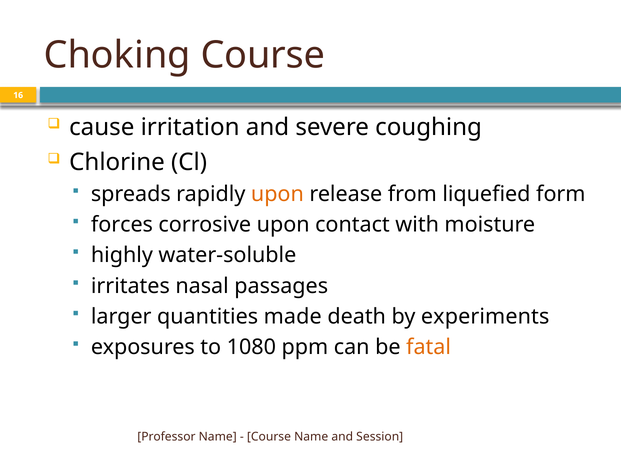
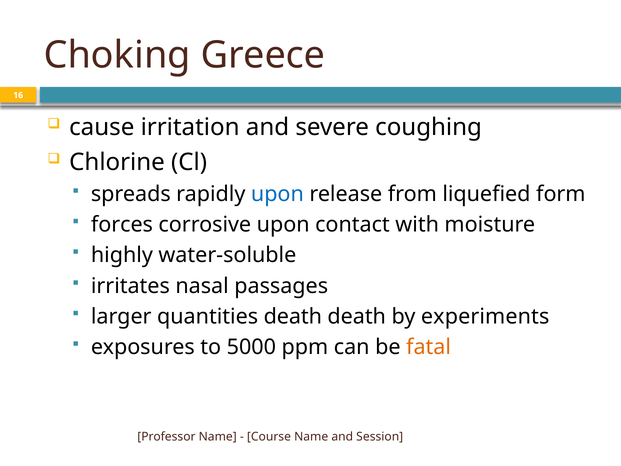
Choking Course: Course -> Greece (263, 55)
upon colour: orange -> blue (277, 194)
quantities made: made -> death (293, 316)
1080: 1080 -> 5000 (251, 347)
